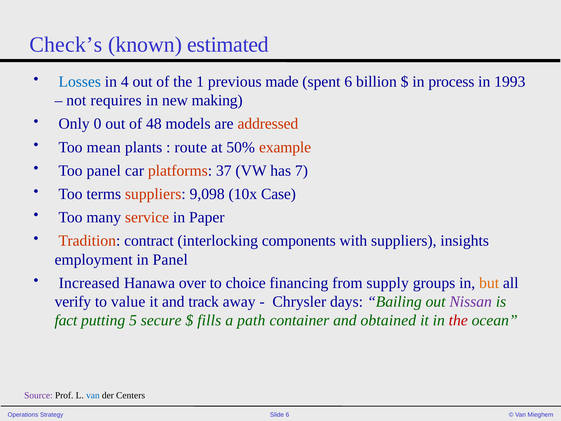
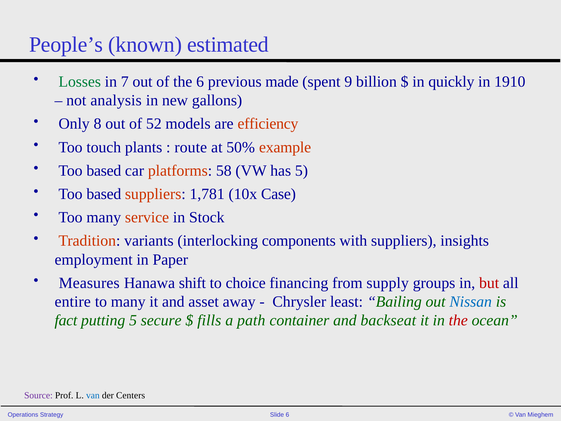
Check’s: Check’s -> People’s (66, 45)
Losses colour: blue -> green (80, 82)
4: 4 -> 7 (125, 82)
the 1: 1 -> 6 (200, 82)
spent 6: 6 -> 9 (348, 82)
process: process -> quickly (451, 82)
1993: 1993 -> 1910 (510, 82)
requires: requires -> analysis (116, 100)
making: making -> gallons (217, 100)
0: 0 -> 8 (97, 124)
48: 48 -> 52 (154, 124)
addressed: addressed -> efficiency (268, 124)
mean: mean -> touch (104, 147)
panel: panel -> based (104, 171)
37: 37 -> 58 (224, 171)
has 7: 7 -> 5 (301, 171)
terms: terms -> based (104, 194)
9,098: 9,098 -> 1,781 (207, 194)
Paper: Paper -> Stock (207, 217)
contract: contract -> variants (149, 241)
in Panel: Panel -> Paper (170, 259)
Increased: Increased -> Measures (89, 283)
over: over -> shift (192, 283)
but colour: orange -> red (489, 283)
verify: verify -> entire (73, 302)
to value: value -> many (128, 302)
track: track -> asset (204, 302)
days: days -> least (347, 302)
Nissan colour: purple -> blue (471, 302)
obtained: obtained -> backseat (388, 320)
